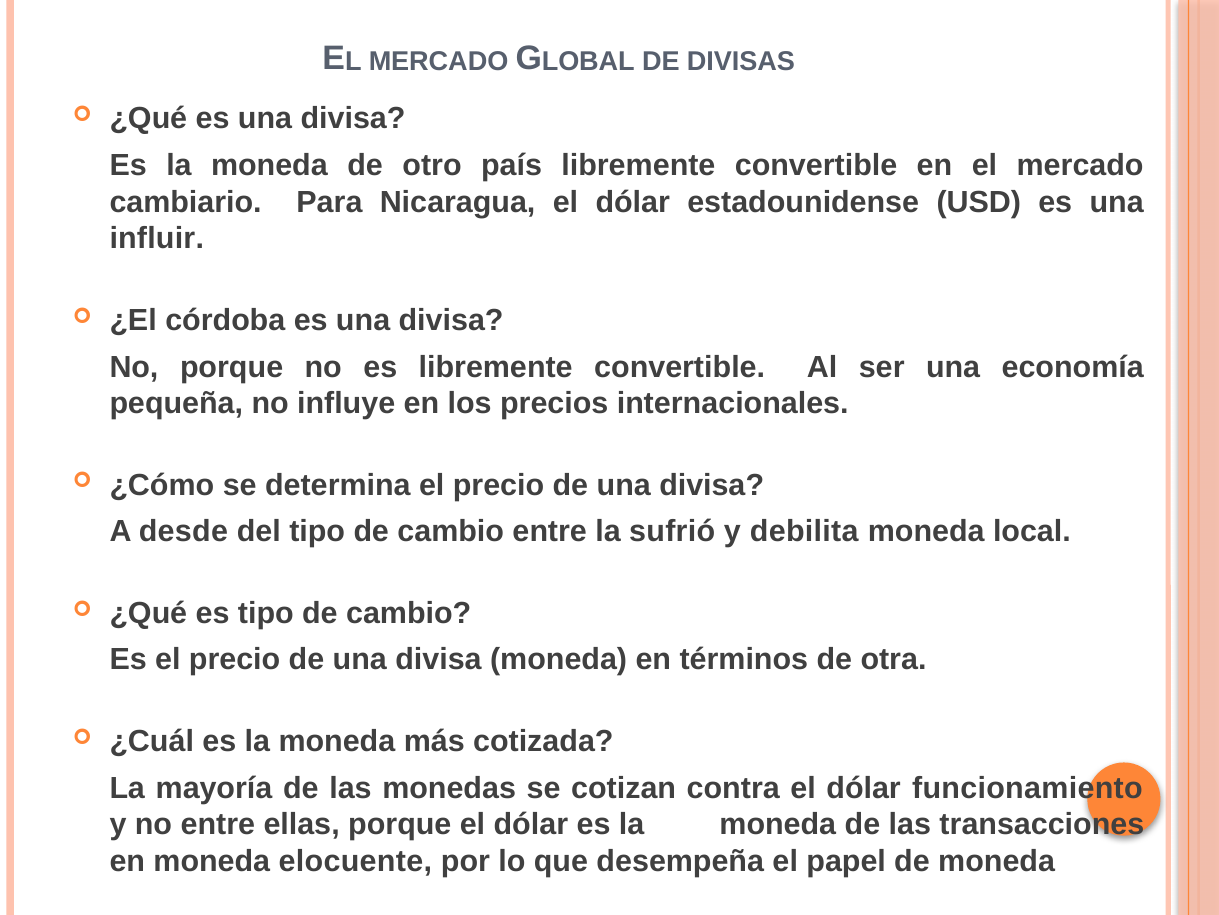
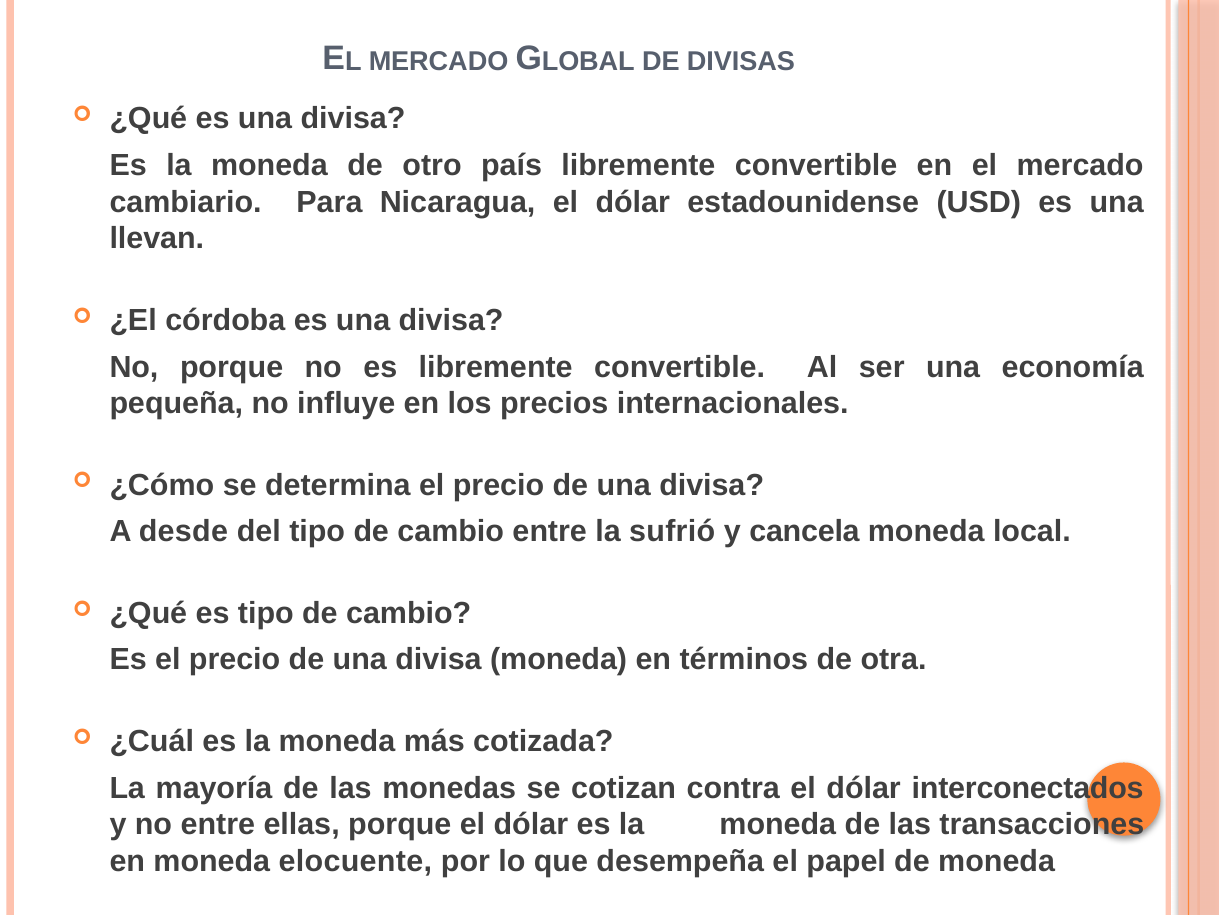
influir: influir -> llevan (157, 239)
debilita: debilita -> cancela (804, 531)
funcionamiento: funcionamiento -> interconectados (1028, 787)
